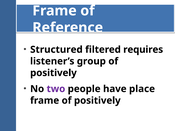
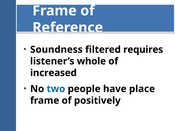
Structured: Structured -> Soundness (56, 50)
group: group -> whole (91, 61)
positively: positively -> increased (53, 73)
two colour: purple -> blue (56, 89)
